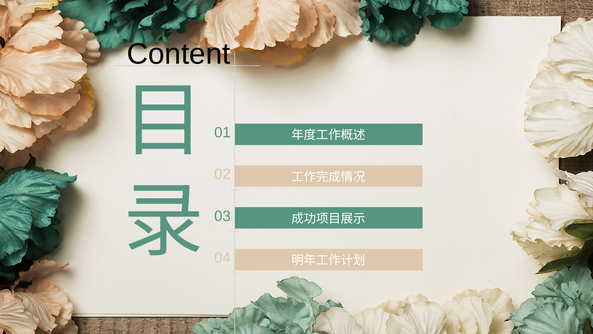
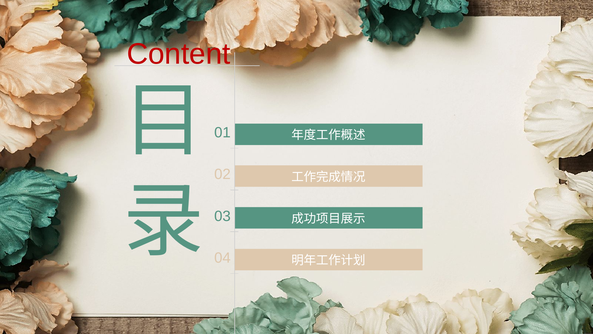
Content colour: black -> red (179, 54)
